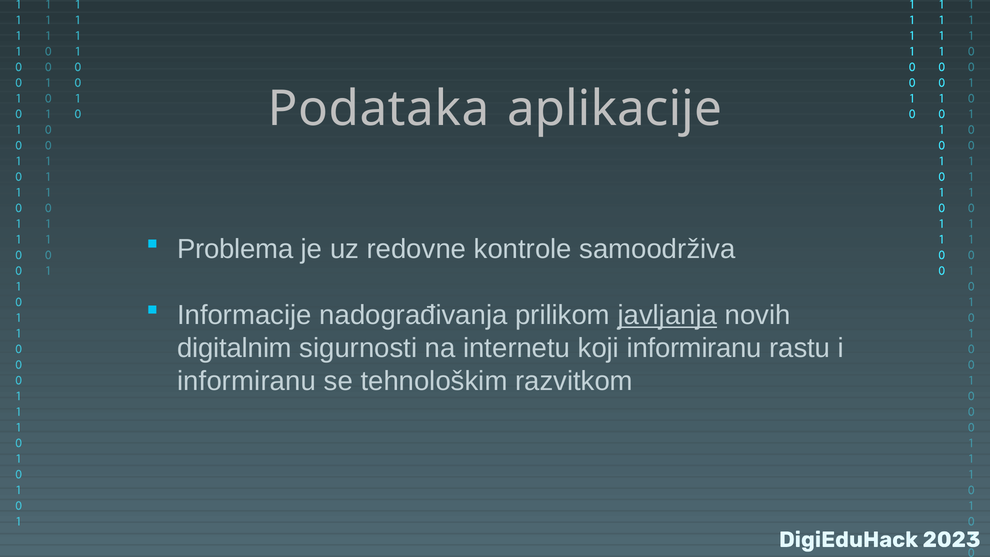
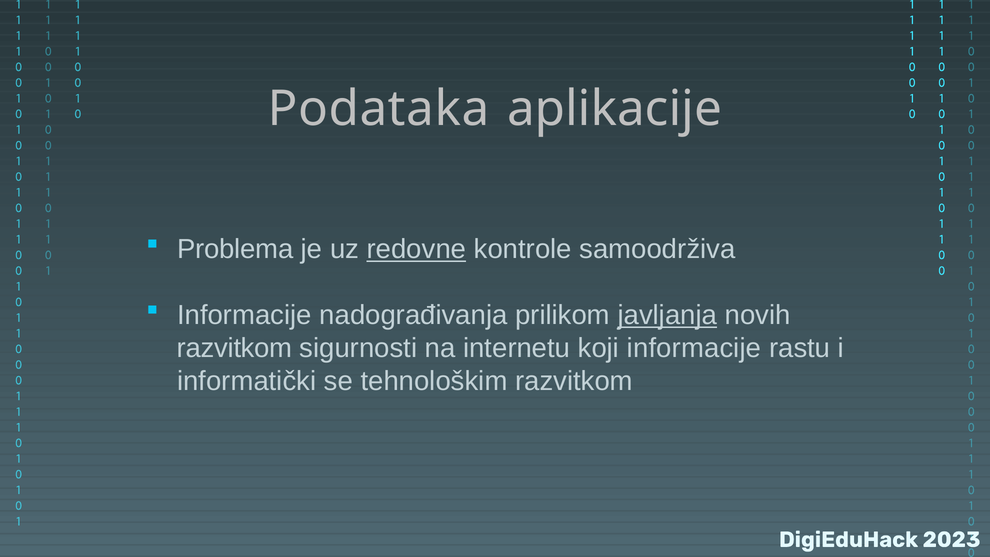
redovne underline: none -> present (416, 249)
digitalnim: digitalnim -> razvitkom (235, 348)
koji informiranu: informiranu -> informacije (694, 348)
informiranu: informiranu -> informatički (247, 381)
